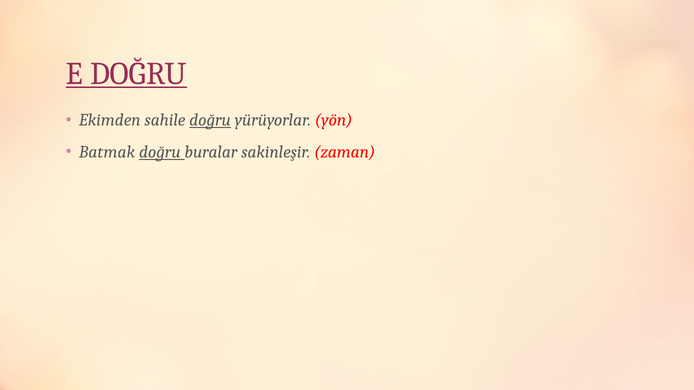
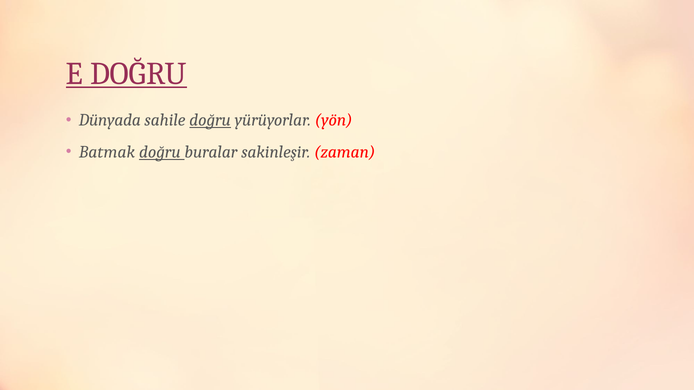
Ekimden: Ekimden -> Dünyada (110, 120)
